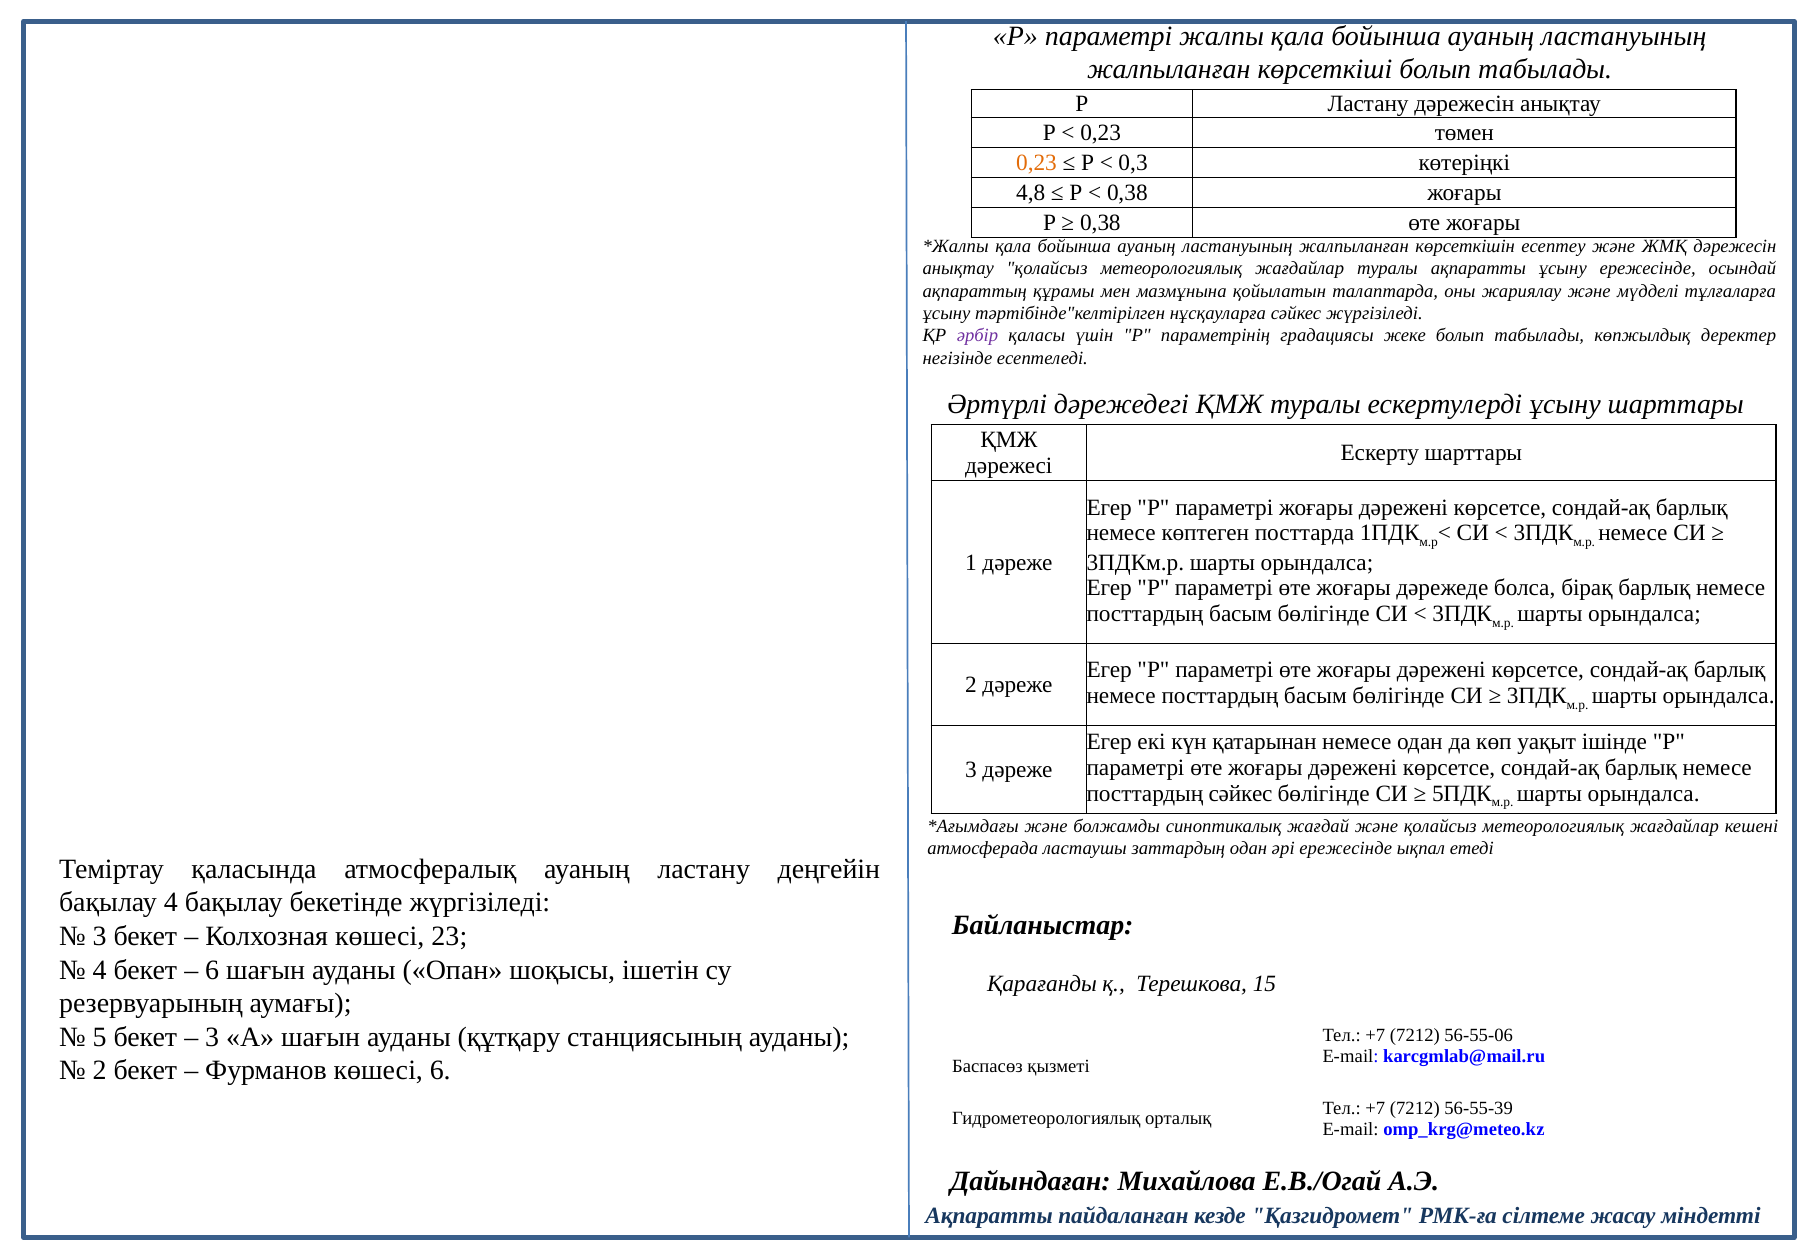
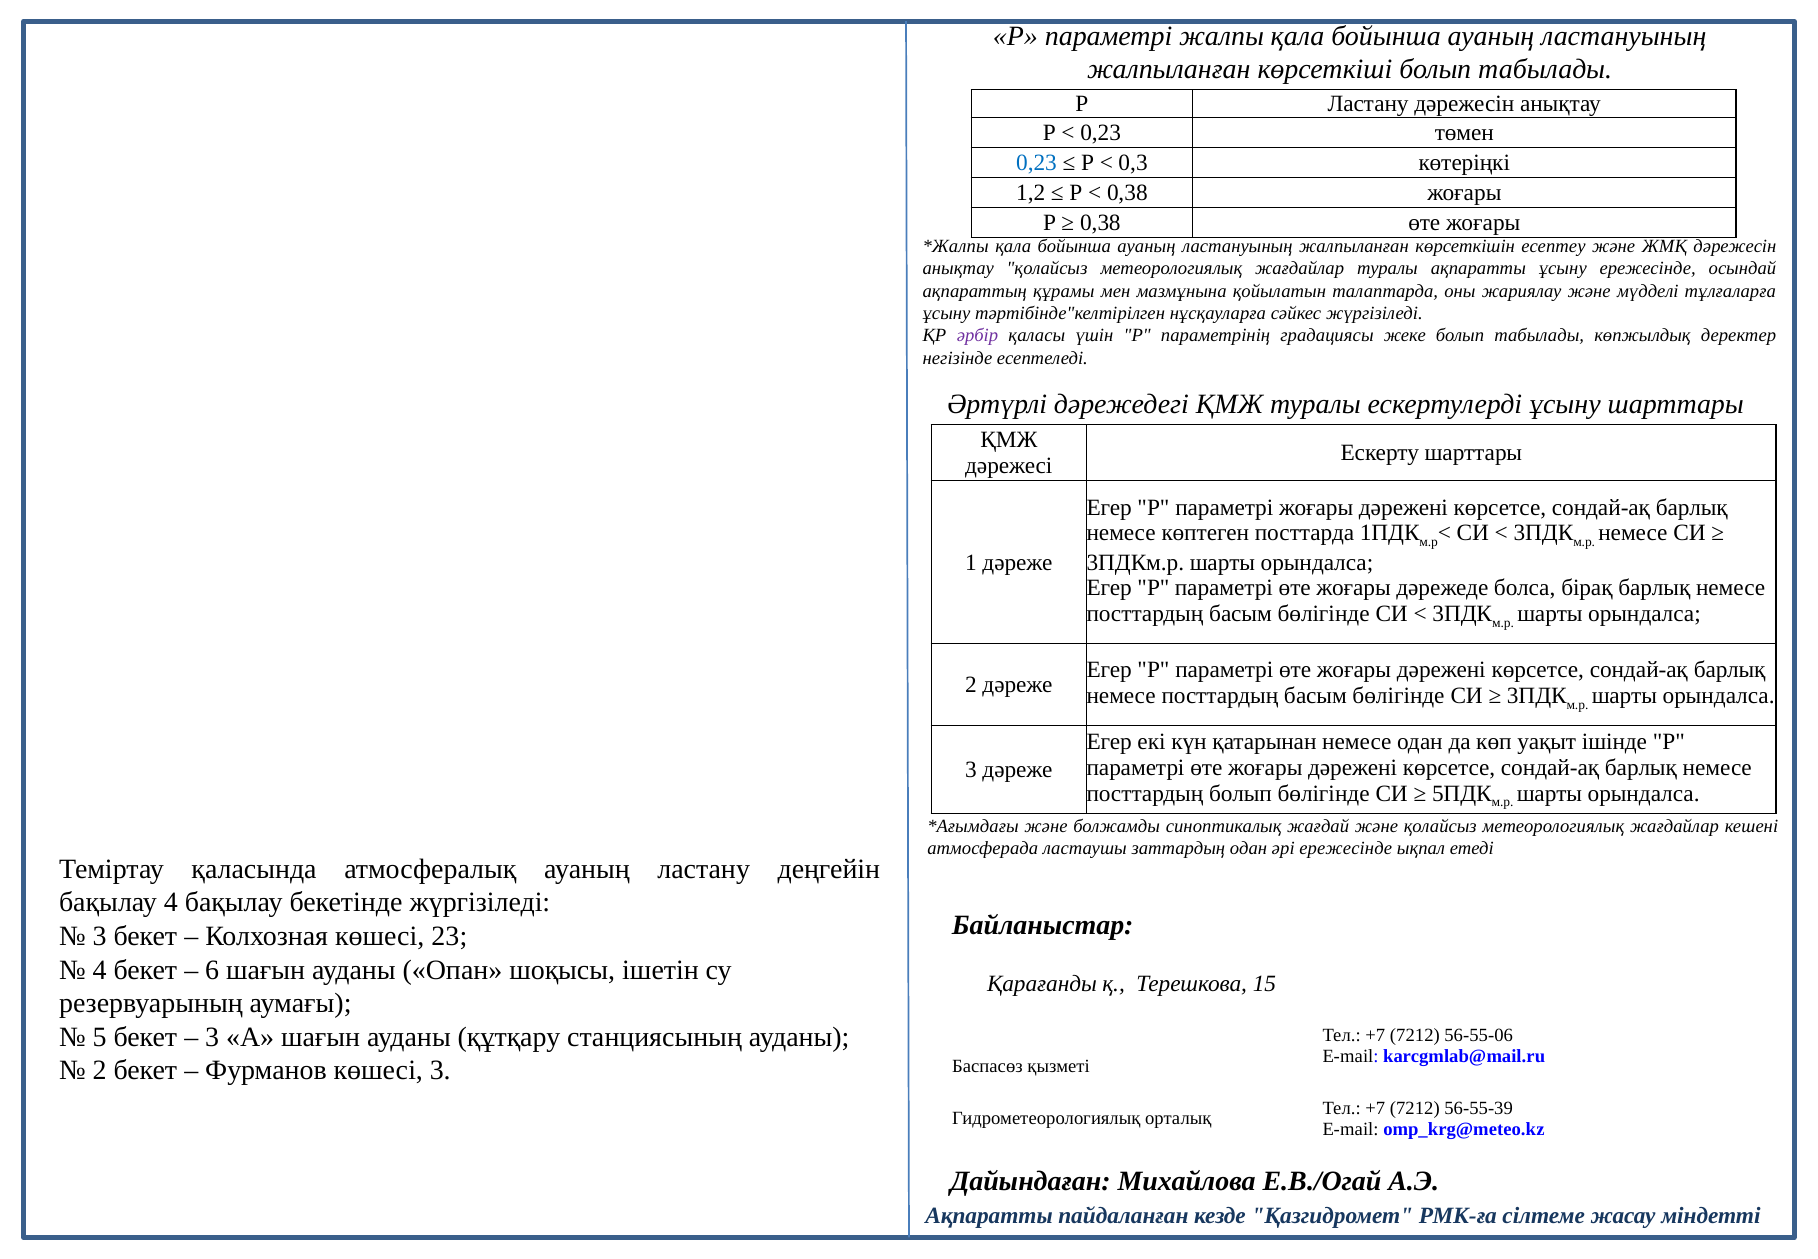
0,23 colour: orange -> blue (1036, 162)
4,8: 4,8 -> 1,2 (1031, 192)
посттардың сәйкес: сәйкес -> болып (1240, 793)
көшесі 6: 6 -> 3 (440, 1070)
